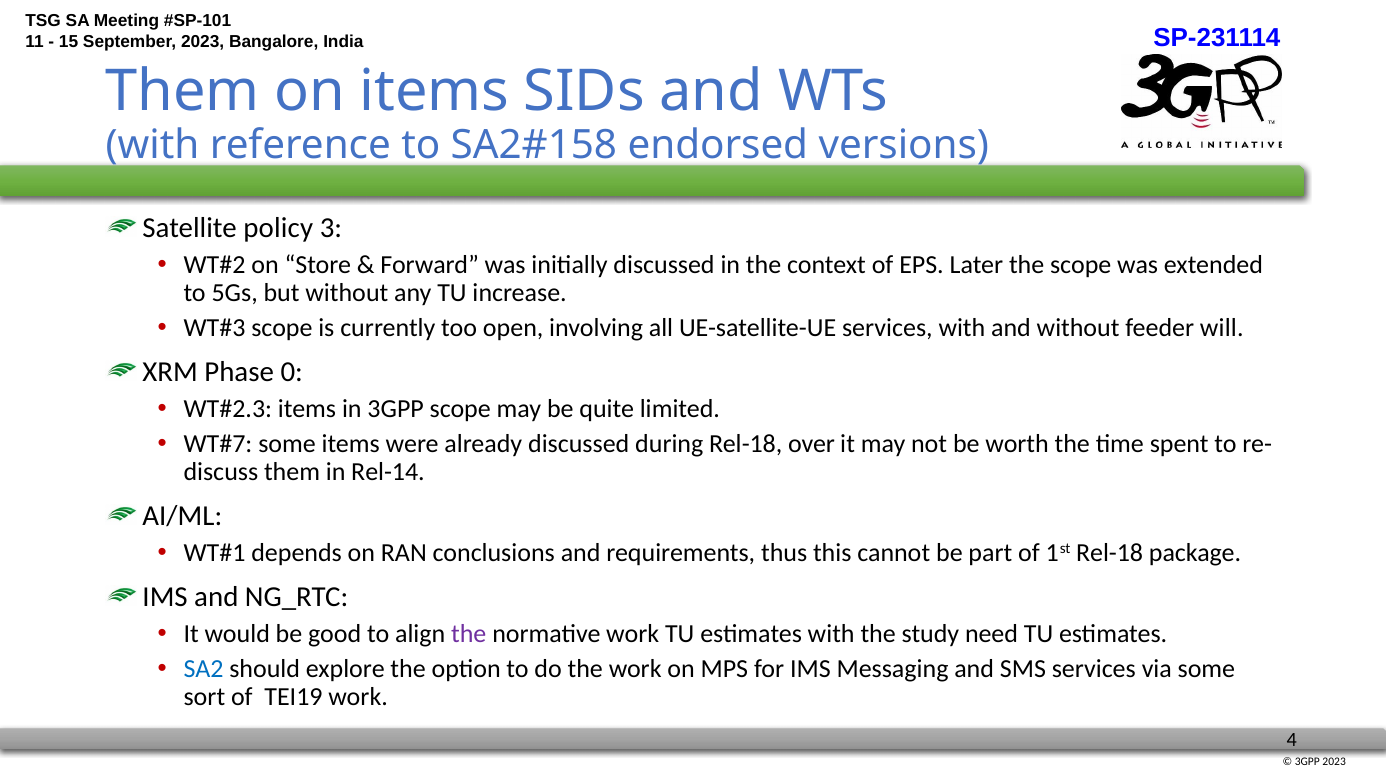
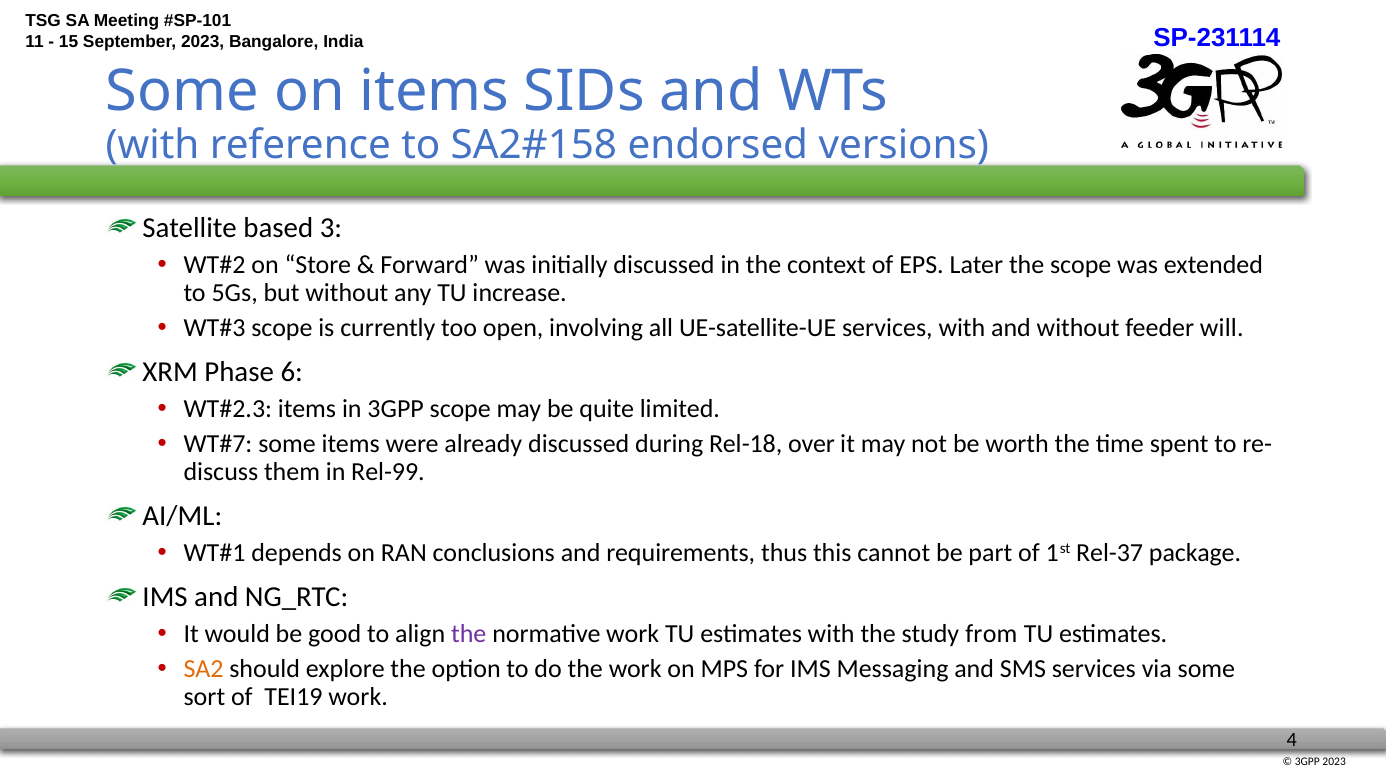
Them: Them -> Some (182, 92)
policy: policy -> based (278, 228)
0: 0 -> 6 (292, 372)
Rel-14: Rel-14 -> Rel-99 (388, 473)
1st Rel-18: Rel-18 -> Rel-37 (1110, 554)
need: need -> from (991, 634)
SA2 colour: blue -> orange (204, 670)
